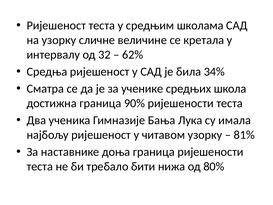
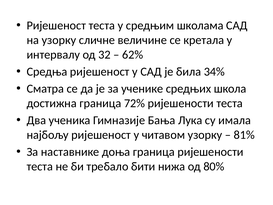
90%: 90% -> 72% (134, 103)
